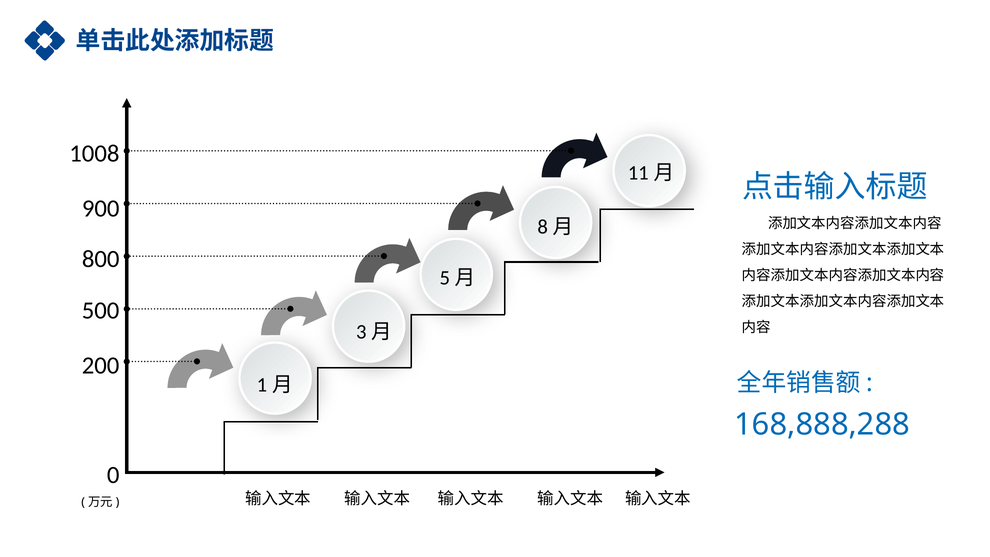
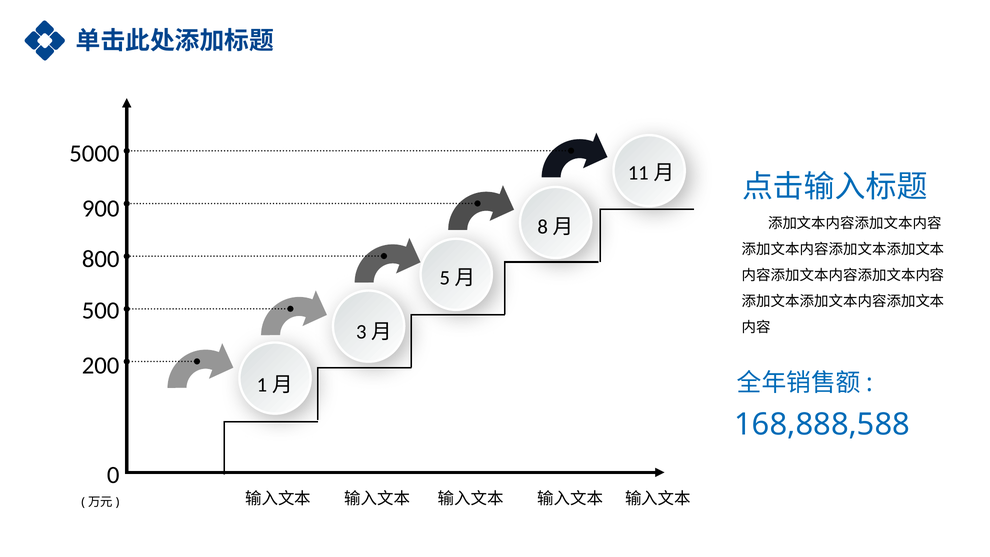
1008: 1008 -> 5000 (94, 153)
168,888,288: 168,888,288 -> 168,888,588 (822, 424)
